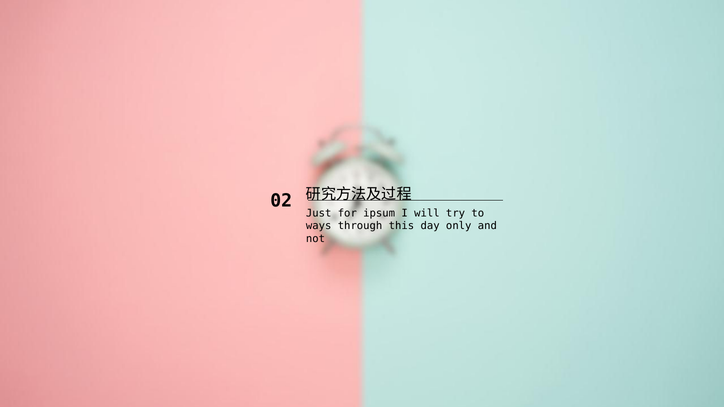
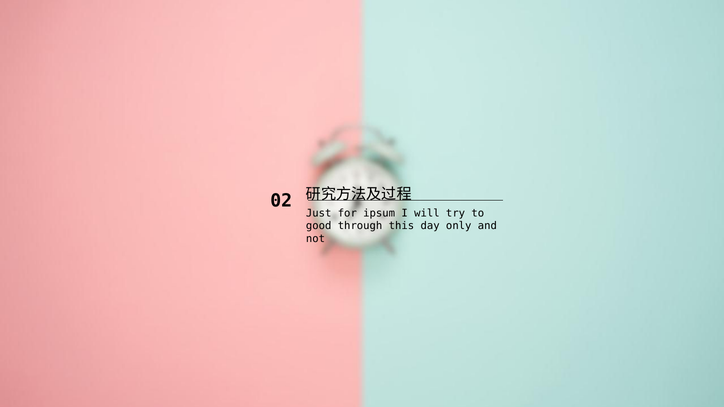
ways: ways -> good (319, 226)
